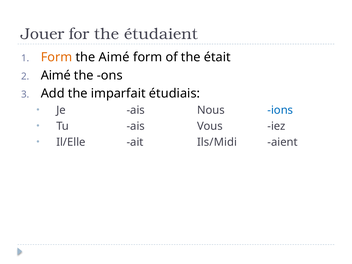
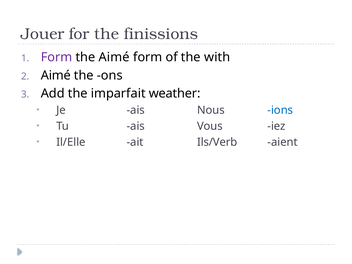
étudaient: étudaient -> finissions (161, 34)
Form colour: orange -> purple (57, 57)
était: était -> with (217, 57)
étudiais: étudiais -> weather (175, 94)
Ils/Midi: Ils/Midi -> Ils/Verb (217, 142)
